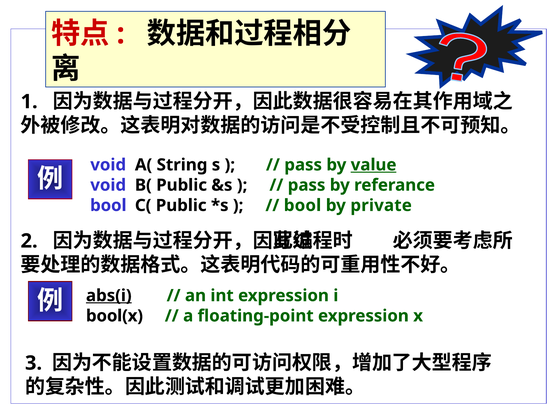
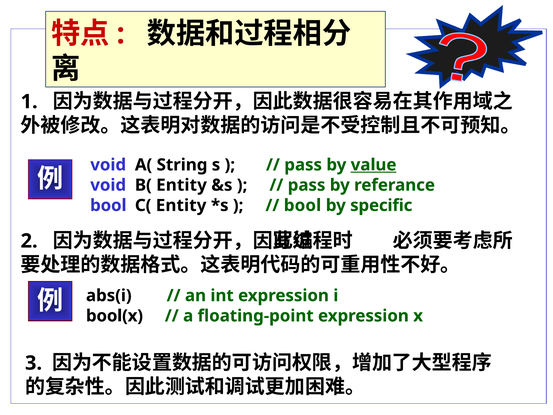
B( Public: Public -> Entity (181, 185)
C( Public: Public -> Entity (181, 205)
private: private -> specific (381, 205)
abs(i underline: present -> none (109, 295)
